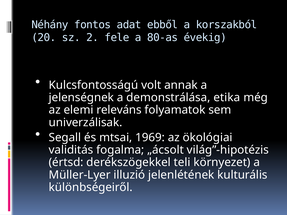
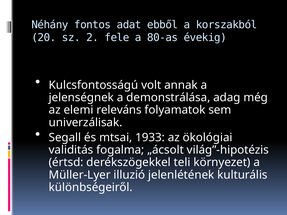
etika: etika -> adag (227, 98)
1969: 1969 -> 1933 (150, 138)
